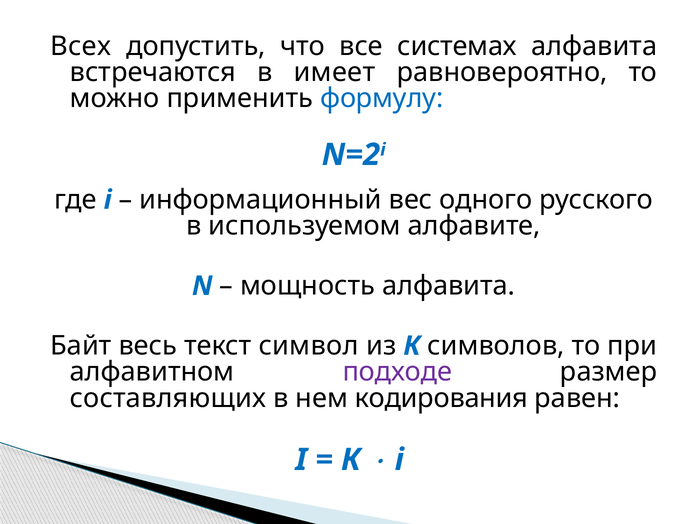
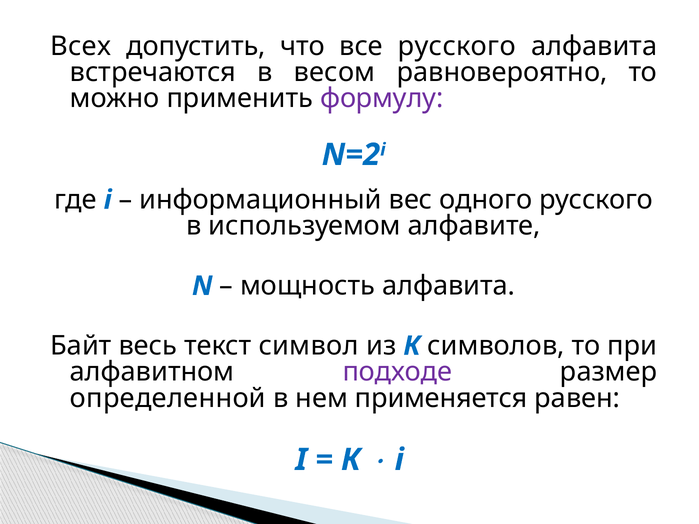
все системах: системах -> русского (457, 46)
имеет: имеет -> весом (335, 72)
формулу colour: blue -> purple (382, 99)
составляющих: составляющих -> определенной (168, 398)
кодирования: кодирования -> применяется (441, 398)
